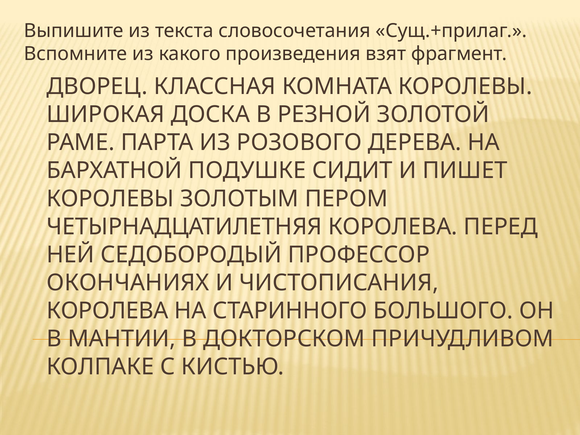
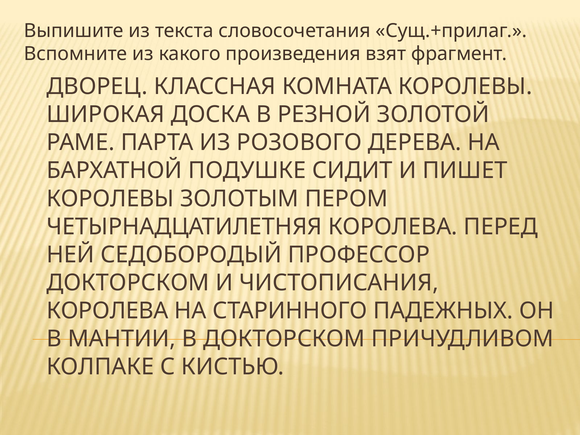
ОКОНЧАНИЯХ: ОКОНЧАНИЯХ -> ДОКТОРСКОМ (128, 283)
БОЛЬШОГО: БОЛЬШОГО -> ПАДЕЖНЫХ (443, 311)
